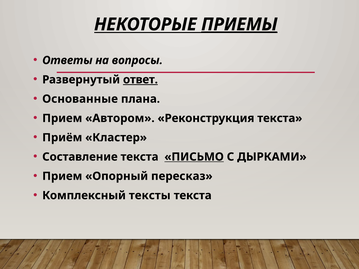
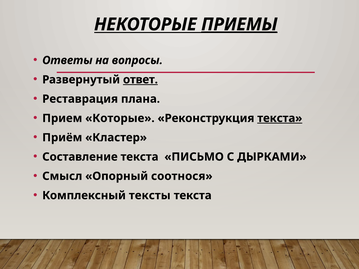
Основанные: Основанные -> Реставрация (80, 99)
Автором: Автором -> Которые (120, 118)
текста underline: none -> present (280, 118)
ПИСЬМО underline: present -> none (194, 157)
Прием: Прием -> Смысл (62, 176)
пересказ: пересказ -> соотнося (182, 176)
